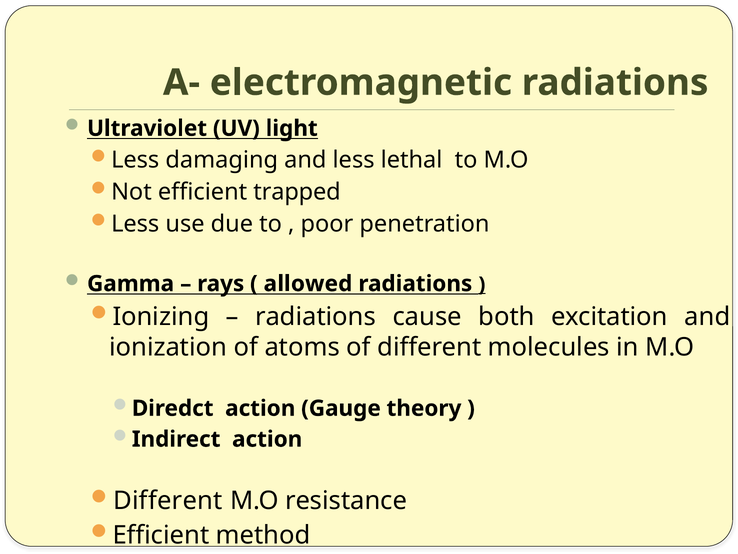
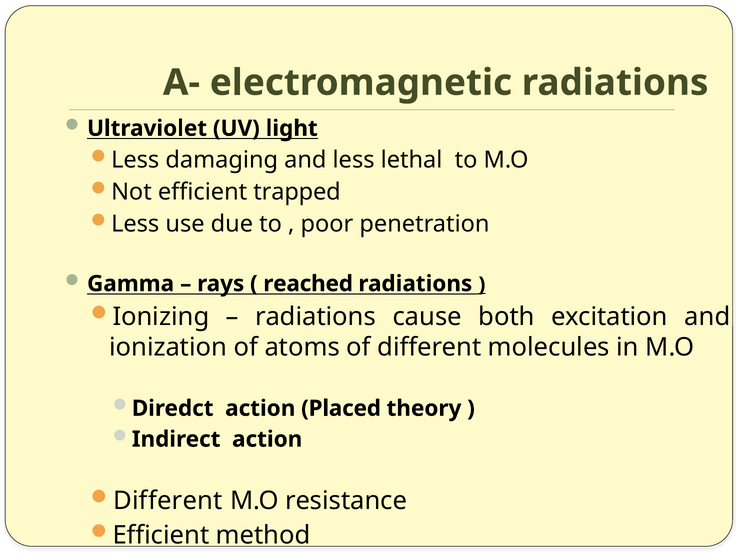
allowed: allowed -> reached (308, 283)
Gauge: Gauge -> Placed (341, 408)
